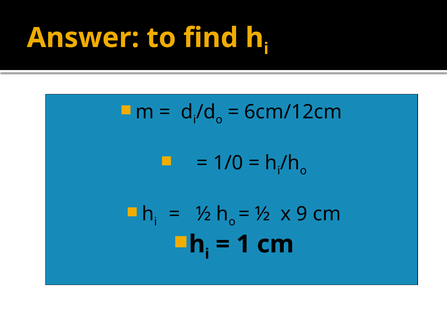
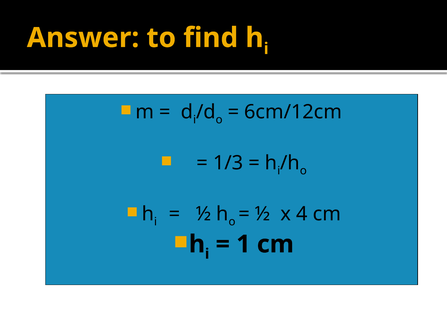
1/0: 1/0 -> 1/3 (228, 163)
9: 9 -> 4 (302, 214)
